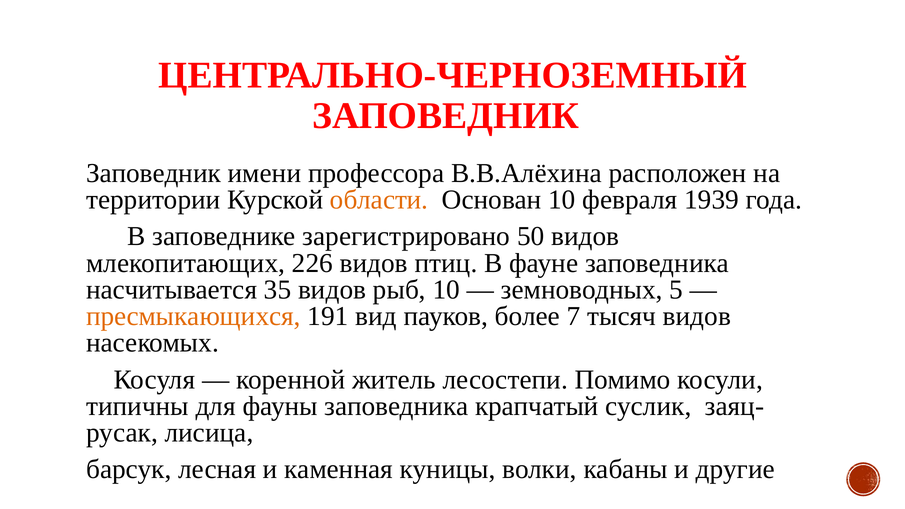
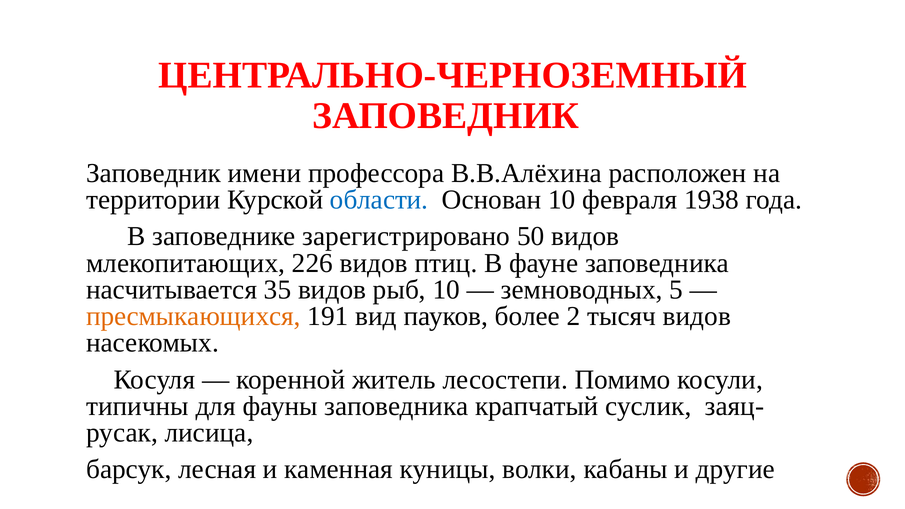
области colour: orange -> blue (379, 200)
1939: 1939 -> 1938 (712, 200)
7: 7 -> 2 (574, 316)
